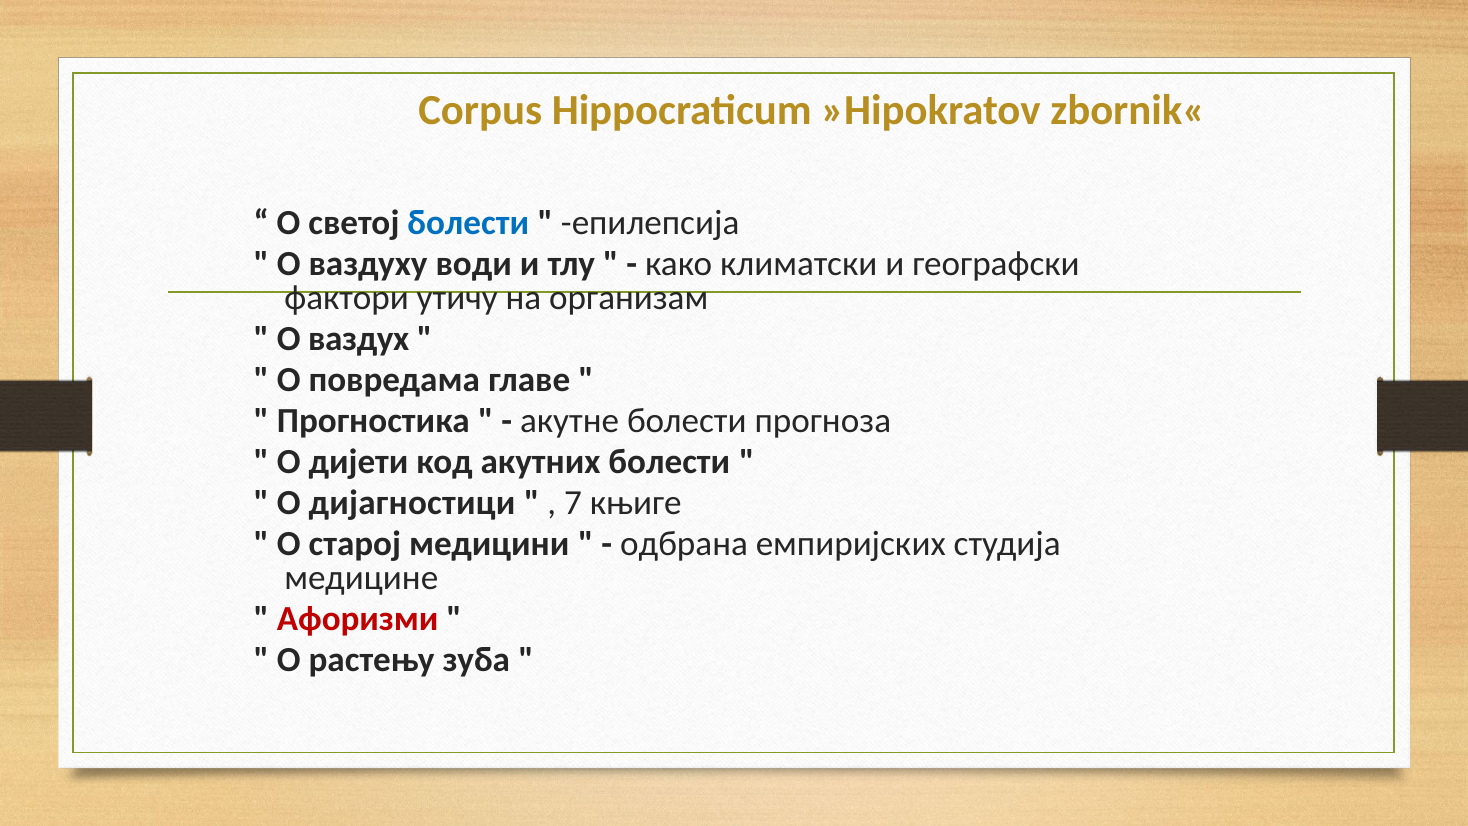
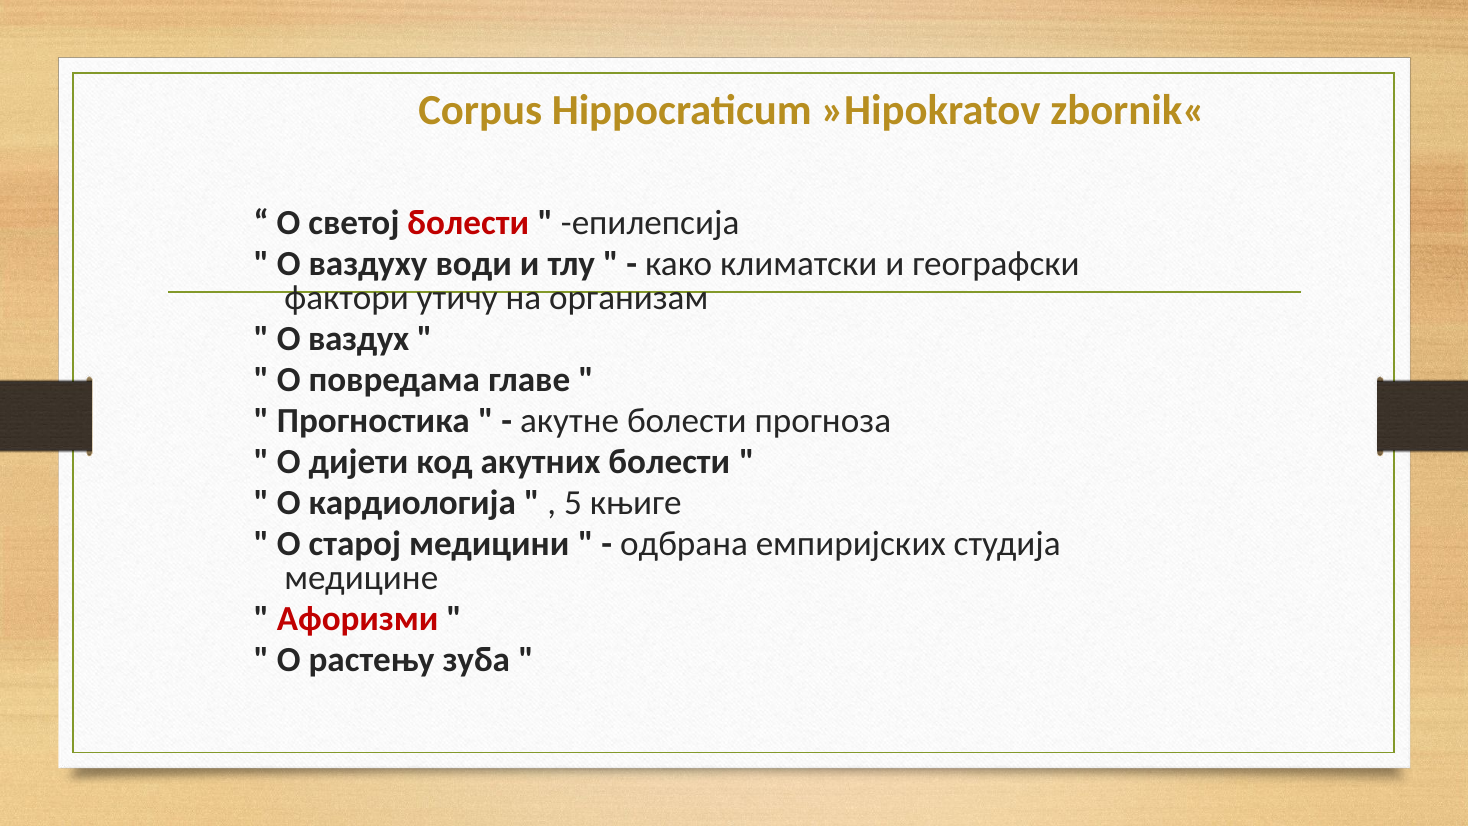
болести colour: blue -> red (468, 223)
дијагностици: дијагностици -> кардиологија (412, 503)
7: 7 -> 5 (573, 503)
